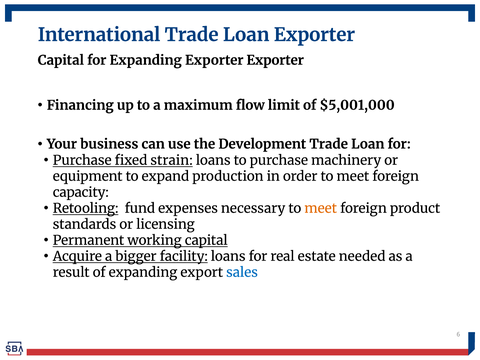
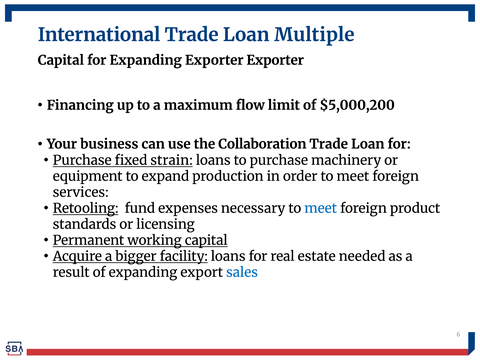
Loan Exporter: Exporter -> Multiple (314, 35)
$5,001,000: $5,001,000 -> $5,000,200 (357, 105)
Development: Development -> Collaboration (262, 144)
capacity: capacity -> services (81, 192)
meet colour: orange -> blue (321, 208)
